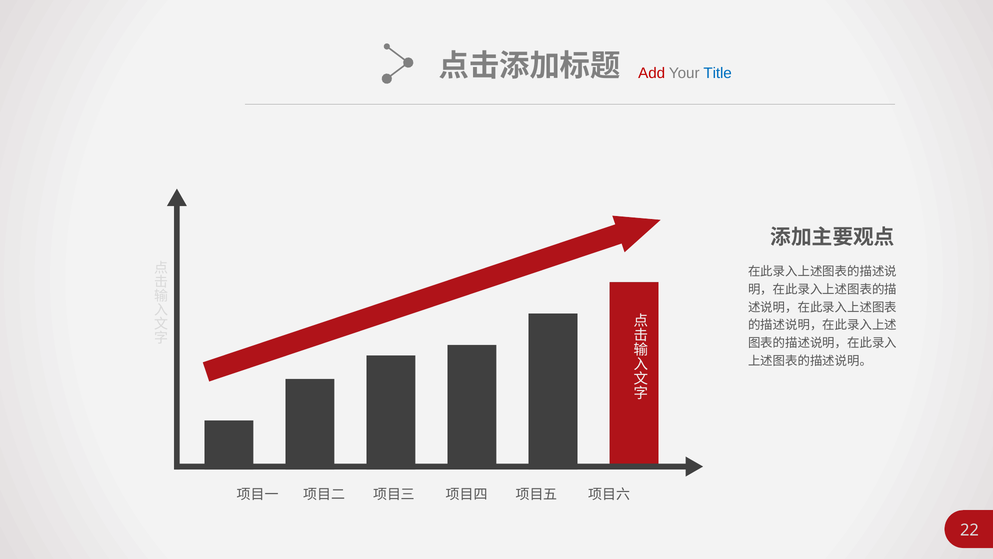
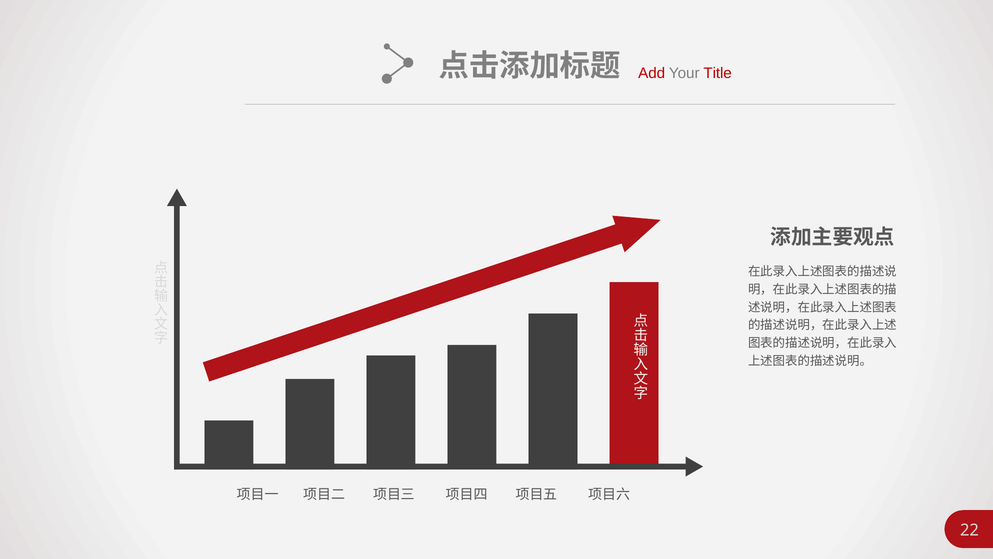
Title colour: blue -> red (718, 73)
